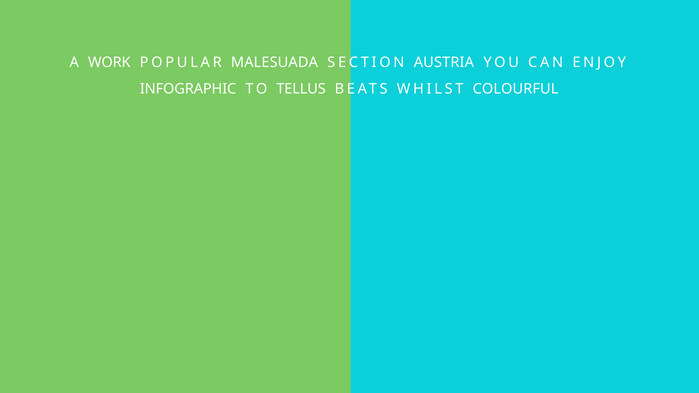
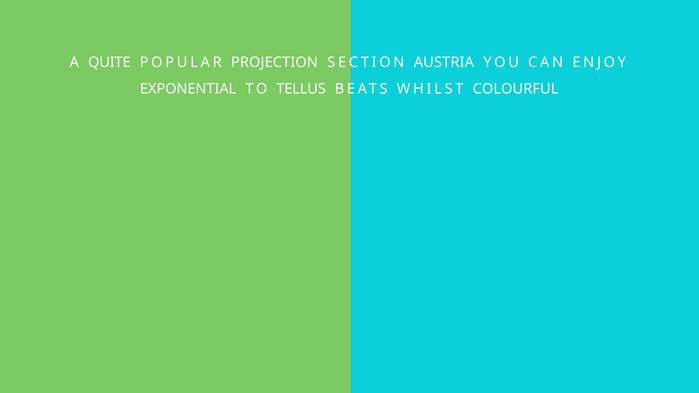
WORK: WORK -> QUITE (109, 63)
MALESUADA: MALESUADA -> PROJECTION (274, 63)
INFOGRAPHIC: INFOGRAPHIC -> EXPONENTIAL (188, 89)
